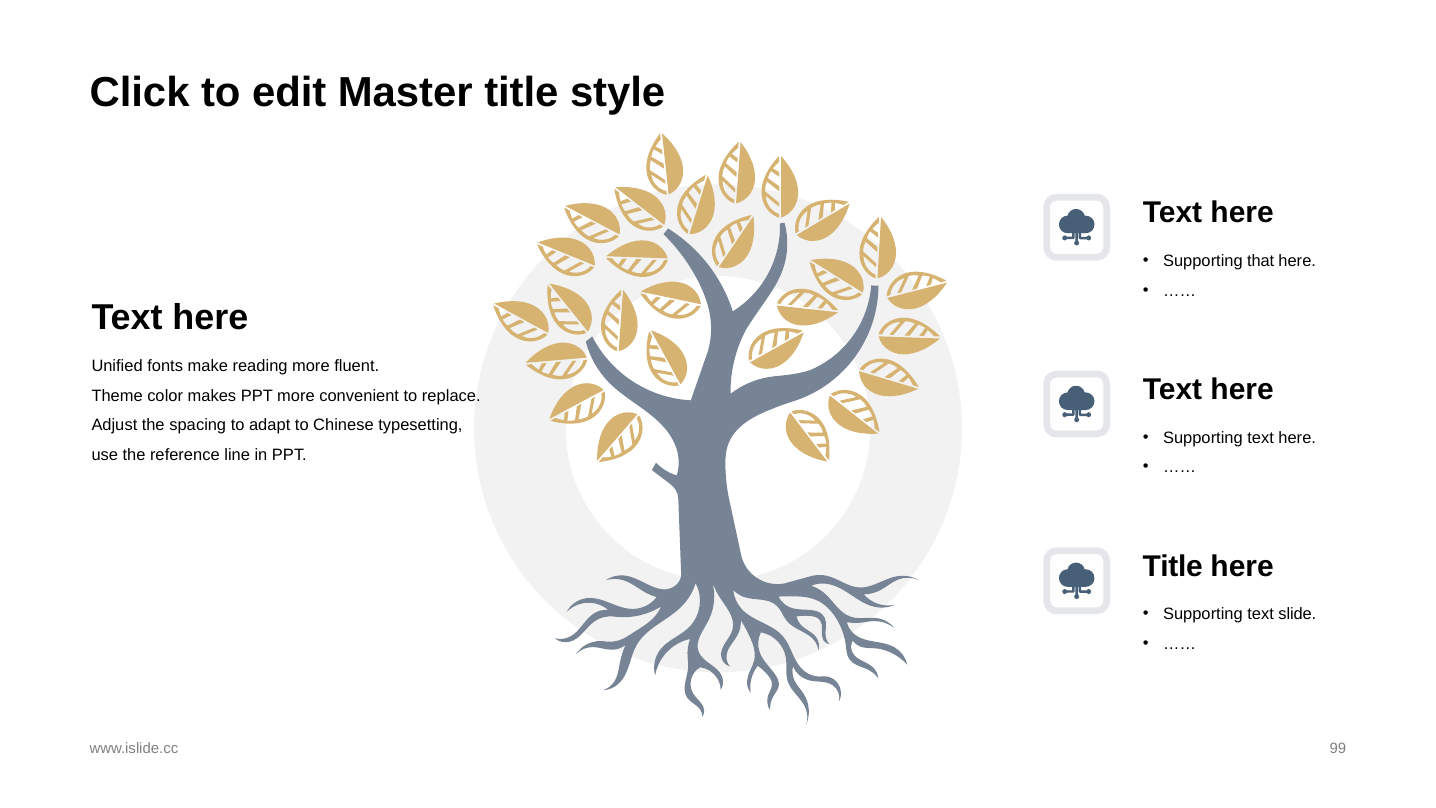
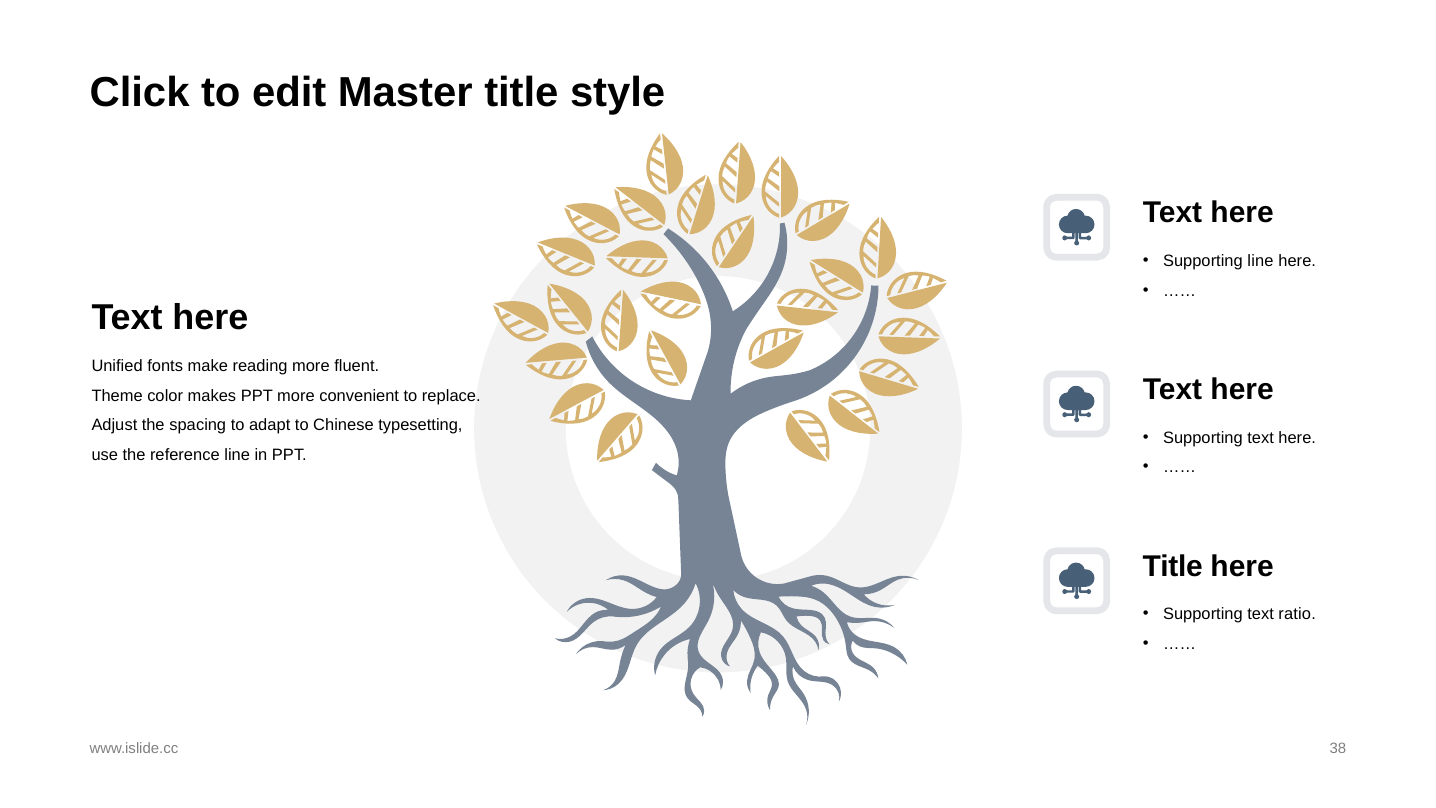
Supporting that: that -> line (1261, 261)
slide: slide -> ratio (1297, 614)
99: 99 -> 38 (1338, 748)
